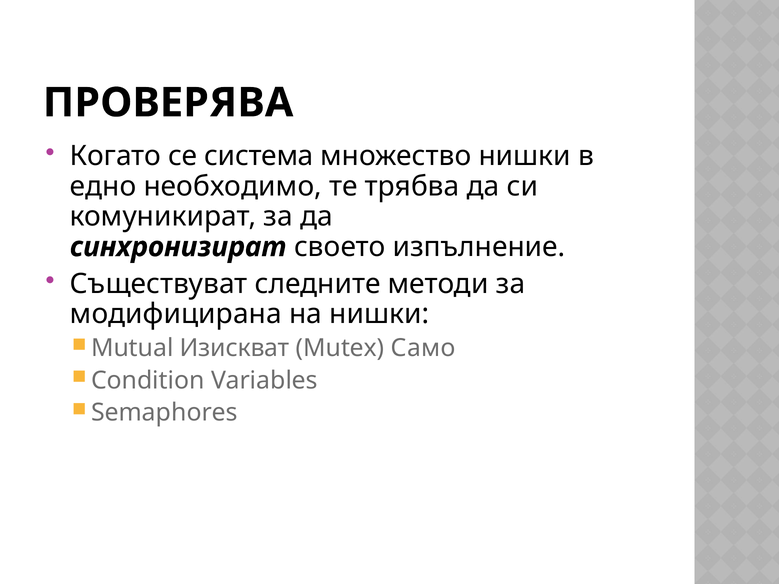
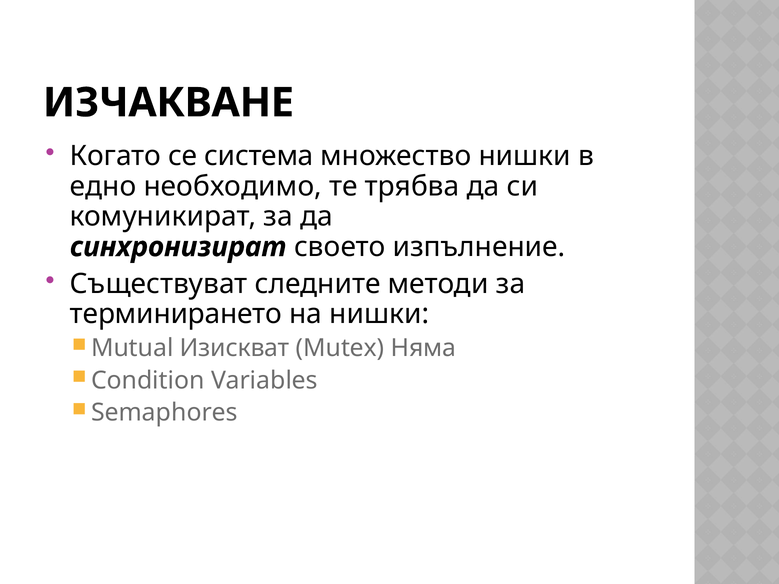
ПРОВЕРЯВА: ПРОВЕРЯВА -> ИЗЧАКВАНЕ (168, 103)
модифицирана: модифицирана -> терминирането (176, 314)
Само: Само -> Няма (423, 348)
